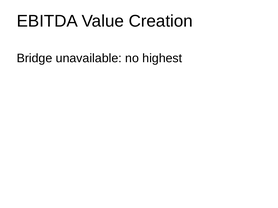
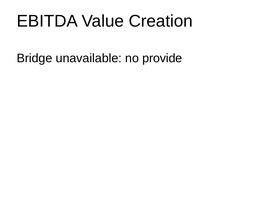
highest: highest -> provide (162, 58)
